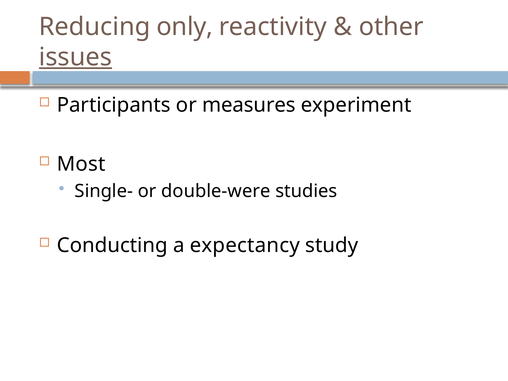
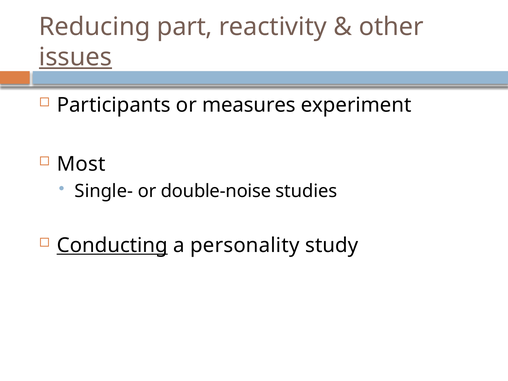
only: only -> part (185, 27)
double-were: double-were -> double-noise (216, 191)
Conducting underline: none -> present (112, 245)
expectancy: expectancy -> personality (245, 245)
